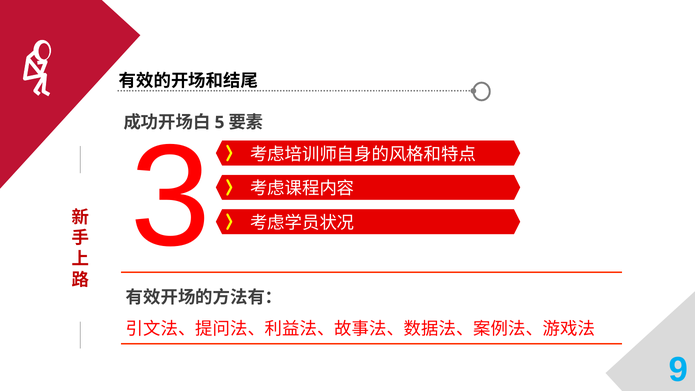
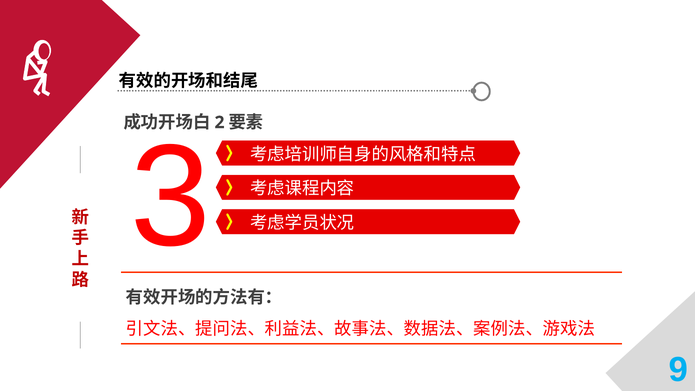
5: 5 -> 2 (220, 122)
